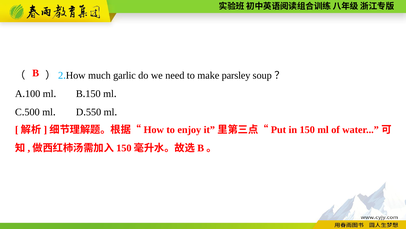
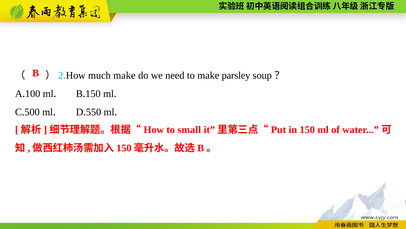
much garlic: garlic -> make (124, 75)
enjoy: enjoy -> small (189, 129)
